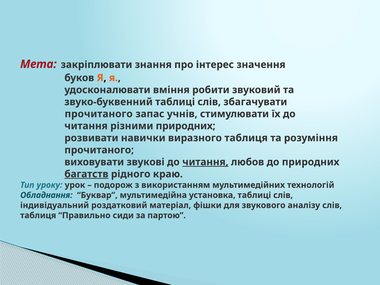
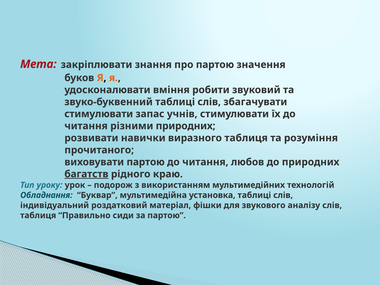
про інтерес: інтерес -> партою (215, 65)
прочитаного: прочитаного -> стимулювати (99, 114)
виховувати звукові: звукові -> партою (146, 162)
читання underline: present -> none (205, 162)
